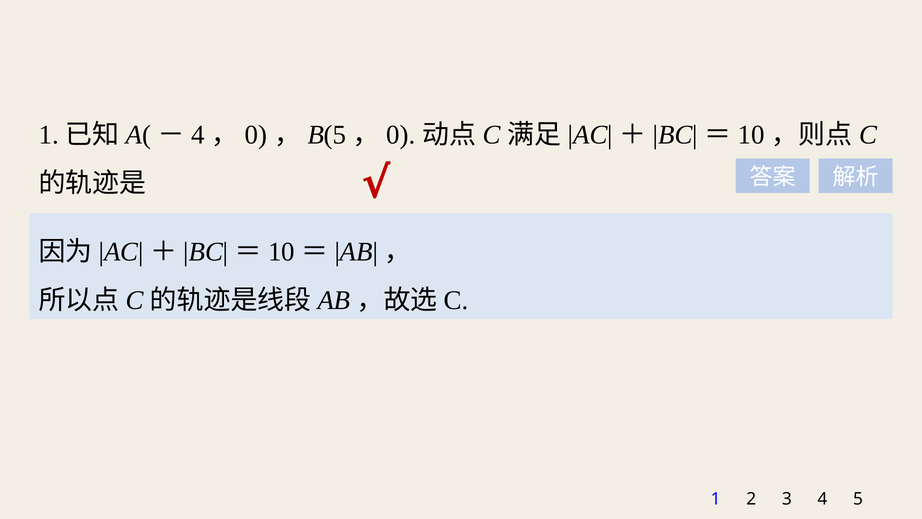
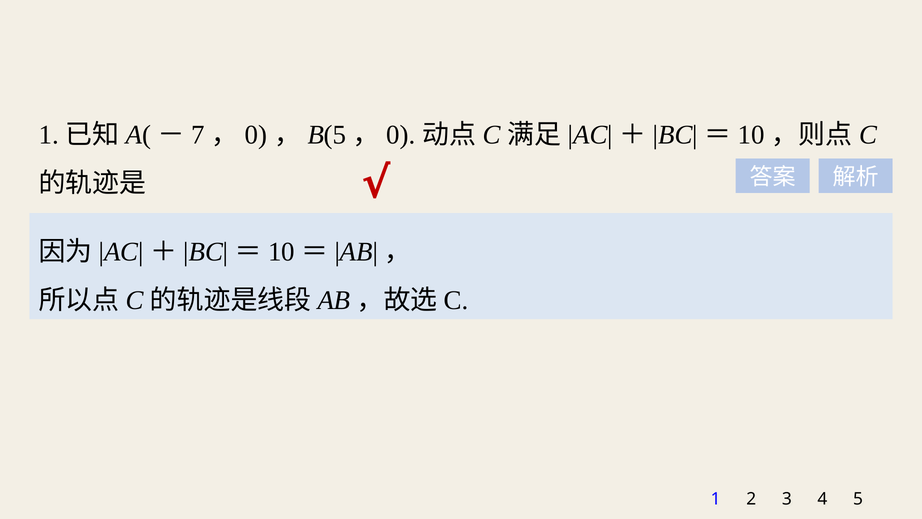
4: 4 -> 7 (198, 135)
